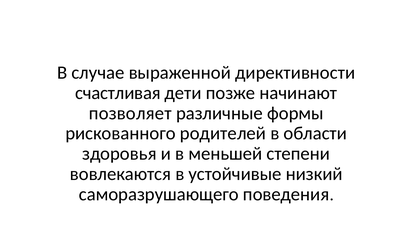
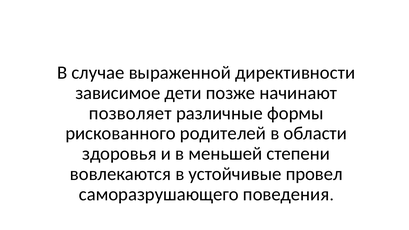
счастливая: счастливая -> зависимое (118, 93)
низкий: низкий -> провел (314, 174)
